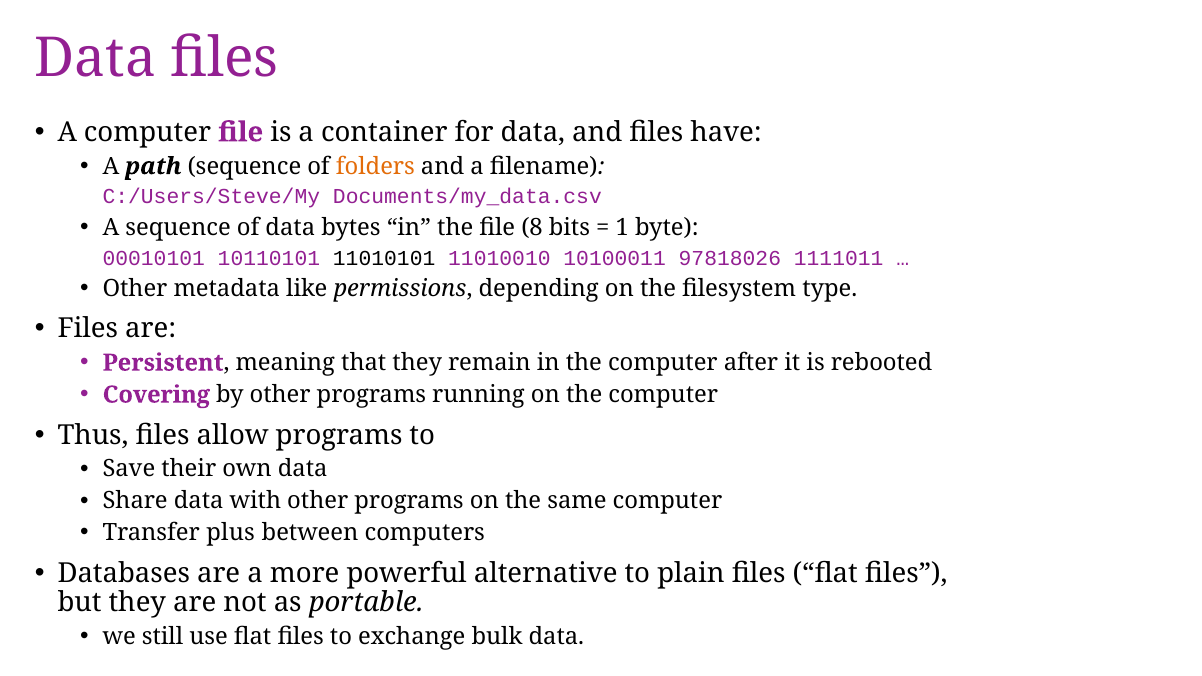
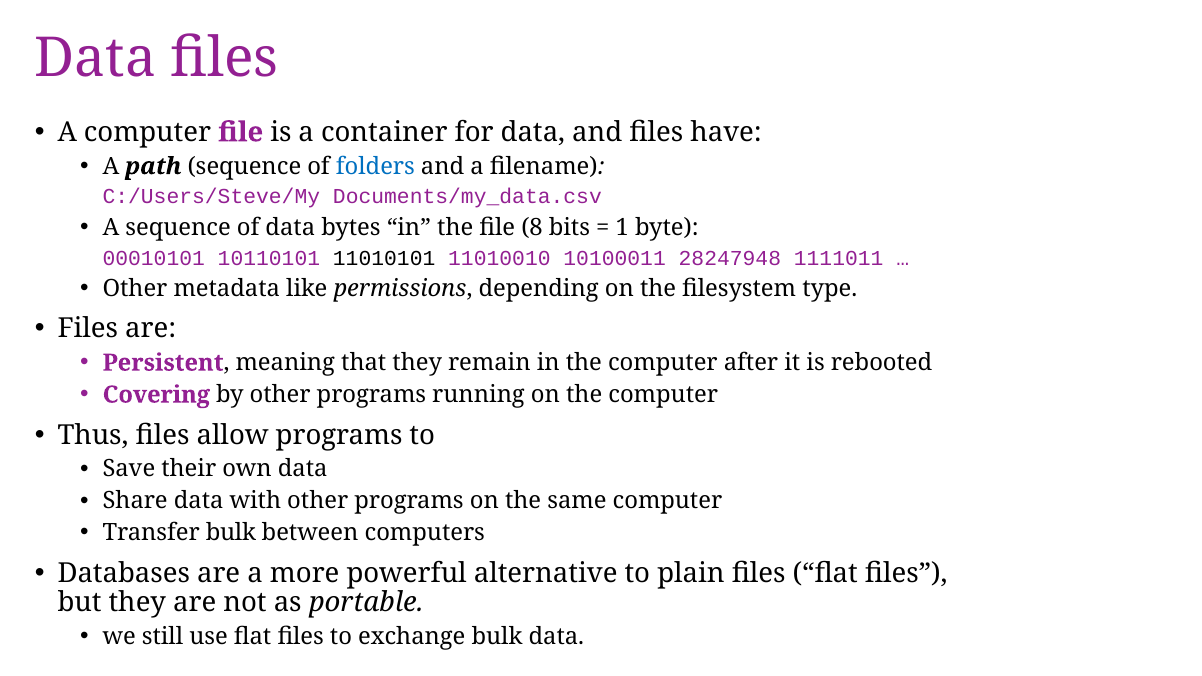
folders colour: orange -> blue (375, 166)
97818026: 97818026 -> 28247948 (730, 258)
Transfer plus: plus -> bulk (231, 533)
